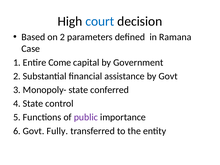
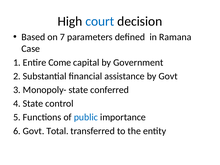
on 2: 2 -> 7 (62, 37)
public colour: purple -> blue (86, 117)
Fully: Fully -> Total (57, 131)
